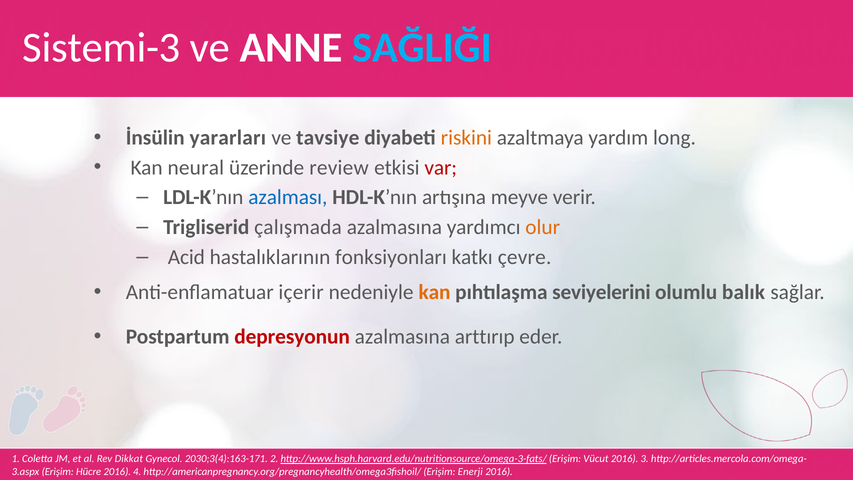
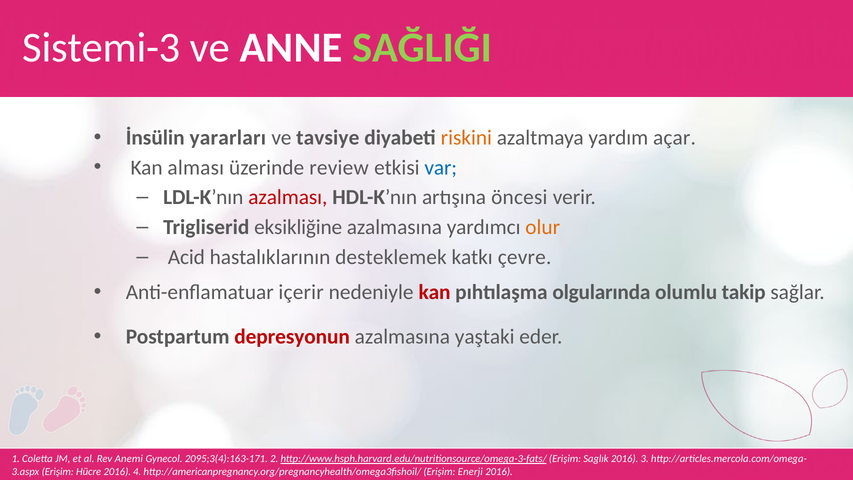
SAĞLIĞI colour: light blue -> light green (422, 48)
long: long -> açar (674, 138)
neural: neural -> alması (196, 167)
var colour: red -> blue (441, 167)
azalması colour: blue -> red (288, 197)
meyve: meyve -> öncesi (519, 197)
çalışmada: çalışmada -> eksikliğine (298, 227)
fonksiyonları: fonksiyonları -> desteklemek (391, 257)
kan colour: orange -> red (435, 292)
seviyelerini: seviyelerini -> olgularında (601, 292)
balık: balık -> takip (744, 292)
arttırıp: arttırıp -> yaştaki (485, 337)
Dikkat: Dikkat -> Anemi (129, 459)
2030;3(4):163-171: 2030;3(4):163-171 -> 2095;3(4):163-171 (226, 459)
Vücut: Vücut -> Saglık (596, 459)
